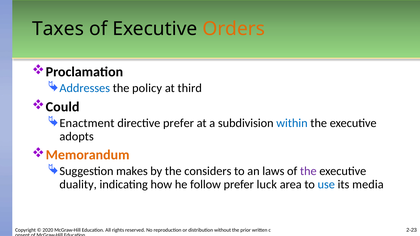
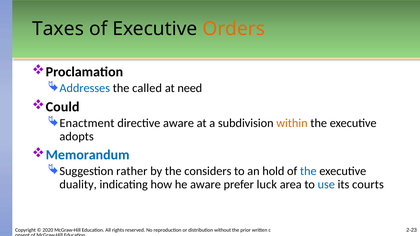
policy: policy -> called (147, 88)
third: third -> need (190, 88)
directive prefer: prefer -> aware (179, 123)
within colour: blue -> orange (292, 123)
Memorandum colour: orange -> blue (88, 155)
makes: makes -> rather (132, 171)
laws: laws -> hold (273, 171)
the colour: purple -> blue (308, 171)
he follow: follow -> aware (206, 185)
media: media -> courts (368, 185)
